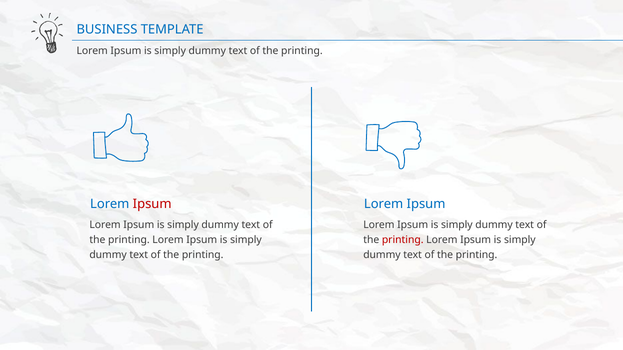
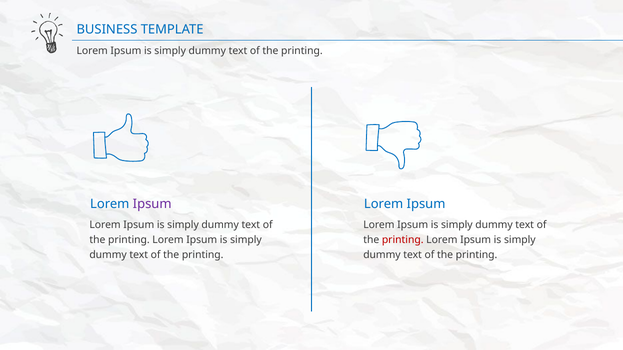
Ipsum colour: red -> purple (152, 204)
